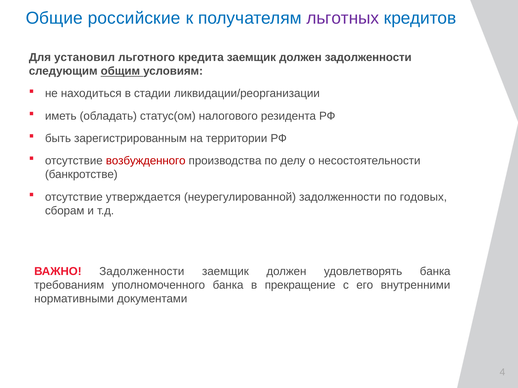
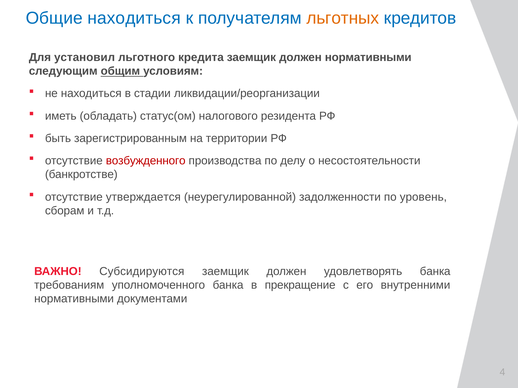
Общие российские: российские -> находиться (134, 18)
льготных colour: purple -> orange (343, 18)
должен задолженности: задолженности -> нормативными (368, 57)
годовых: годовых -> уровень (423, 197)
ВАЖНО Задолженности: Задолженности -> Субсидируются (142, 272)
